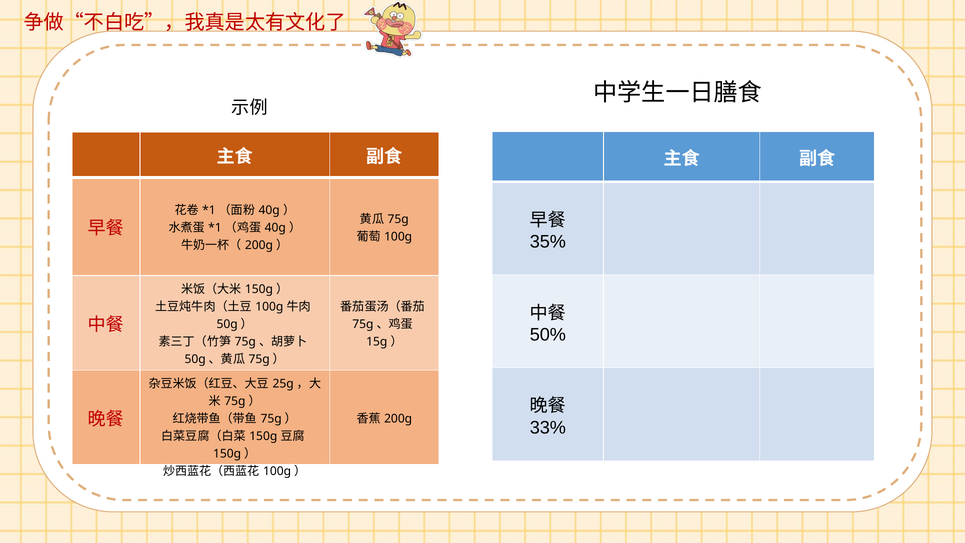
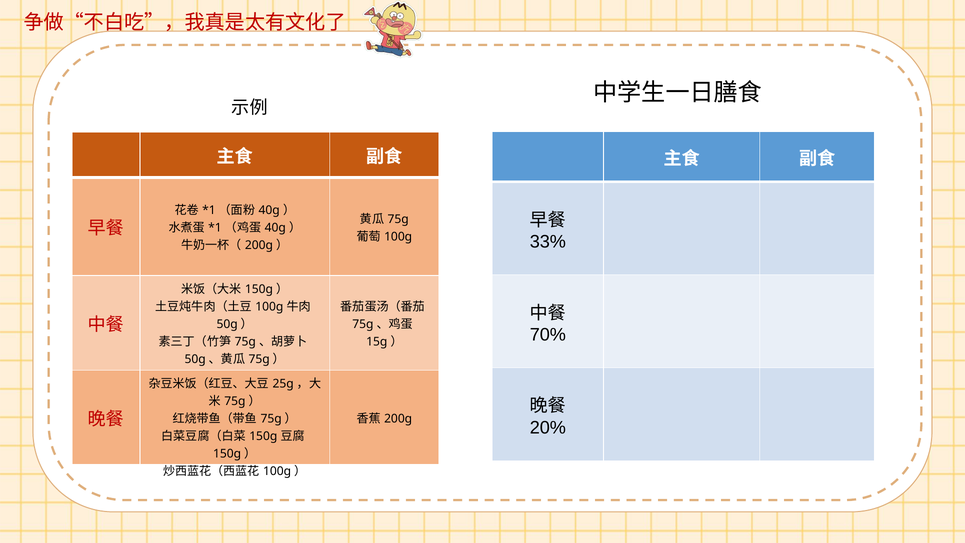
35%: 35% -> 33% (548, 242)
50%: 50% -> 70% (548, 335)
33%: 33% -> 20% (548, 427)
